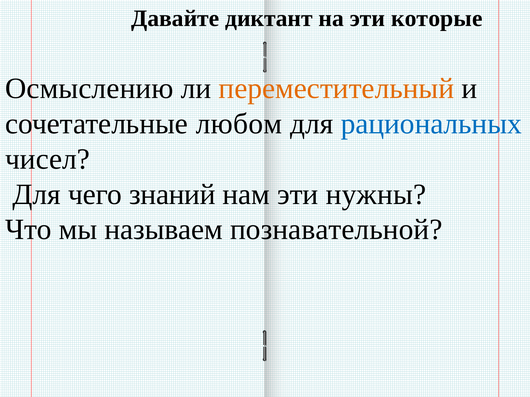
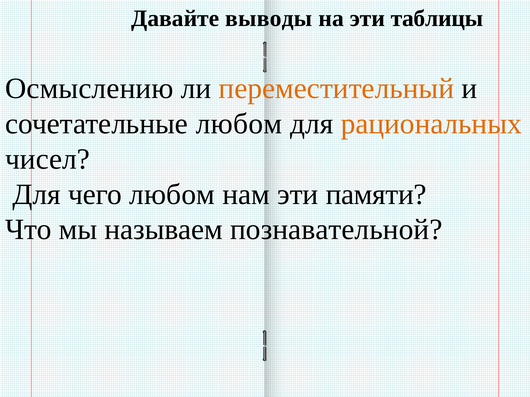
диктант: диктант -> выводы (269, 18)
которые: которые -> таблицы (437, 18)
рациональных colour: blue -> orange (431, 124)
чего знаний: знаний -> любом (172, 195)
нужны: нужны -> памяти (376, 195)
